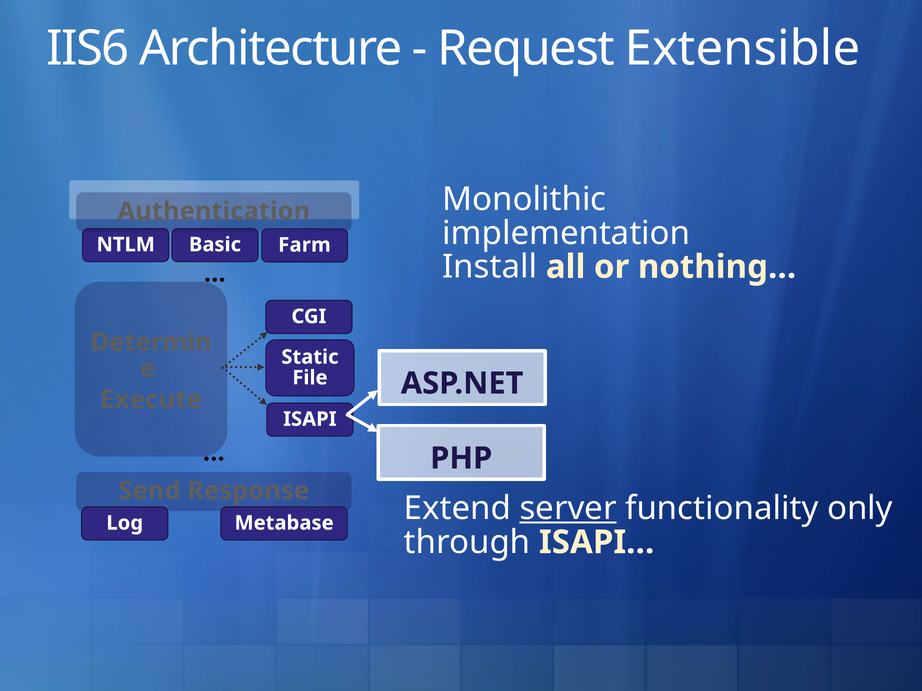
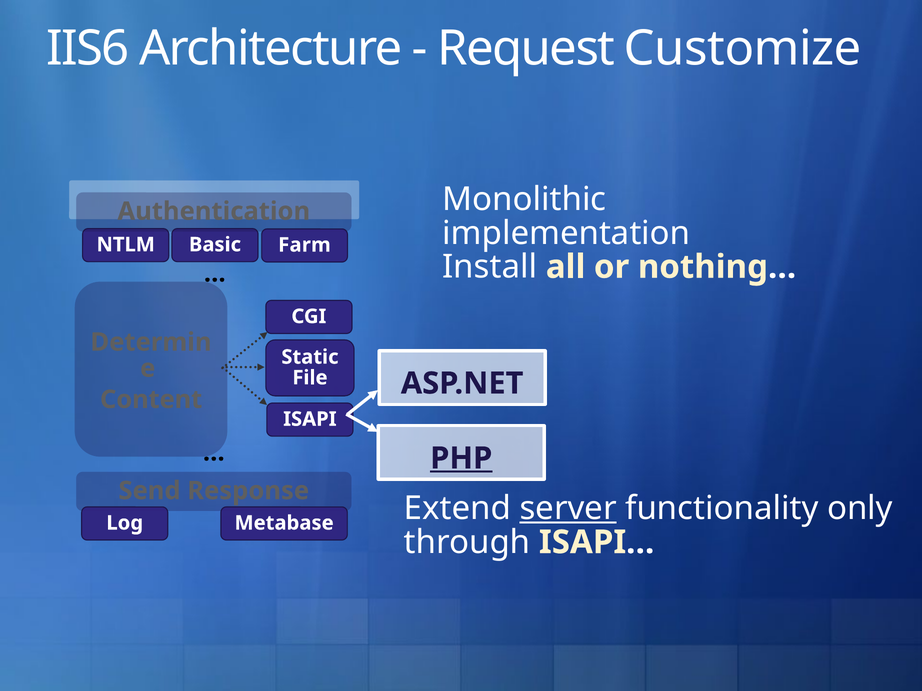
Extensible: Extensible -> Customize (743, 49)
Execute: Execute -> Content (151, 400)
PHP underline: none -> present (461, 459)
